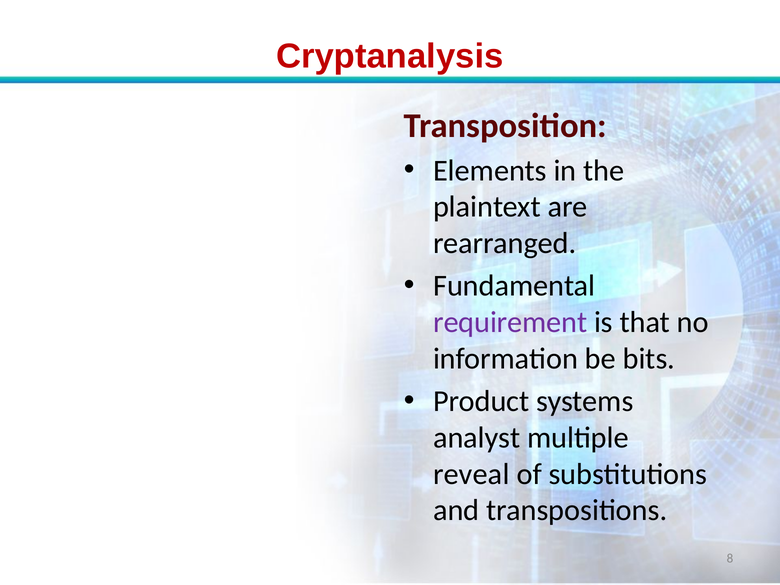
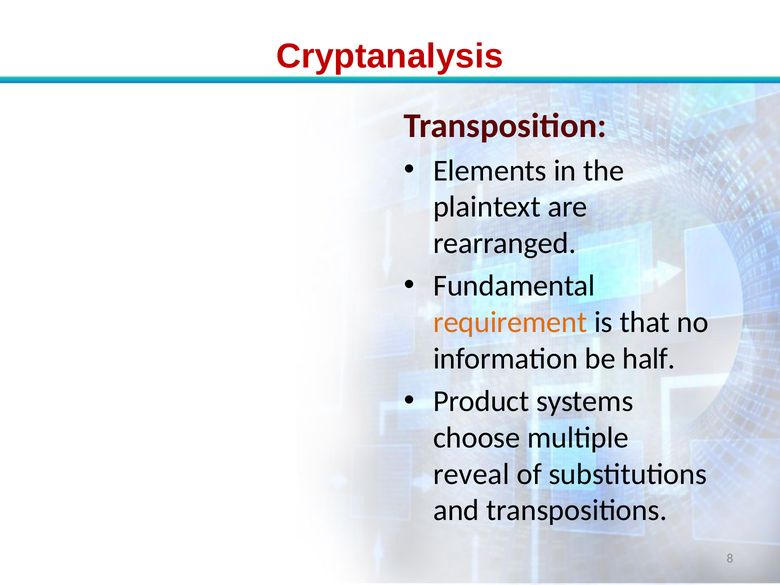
requirement colour: purple -> orange (510, 322)
bits: bits -> half (649, 359)
analyst: analyst -> choose (477, 438)
